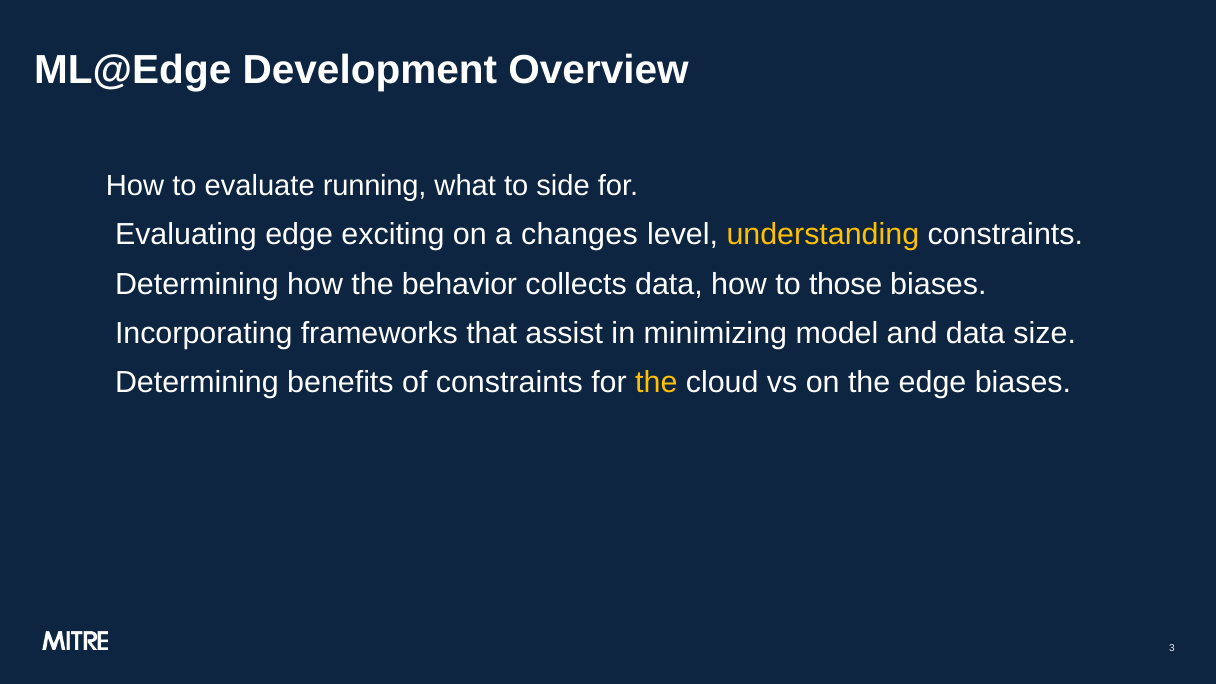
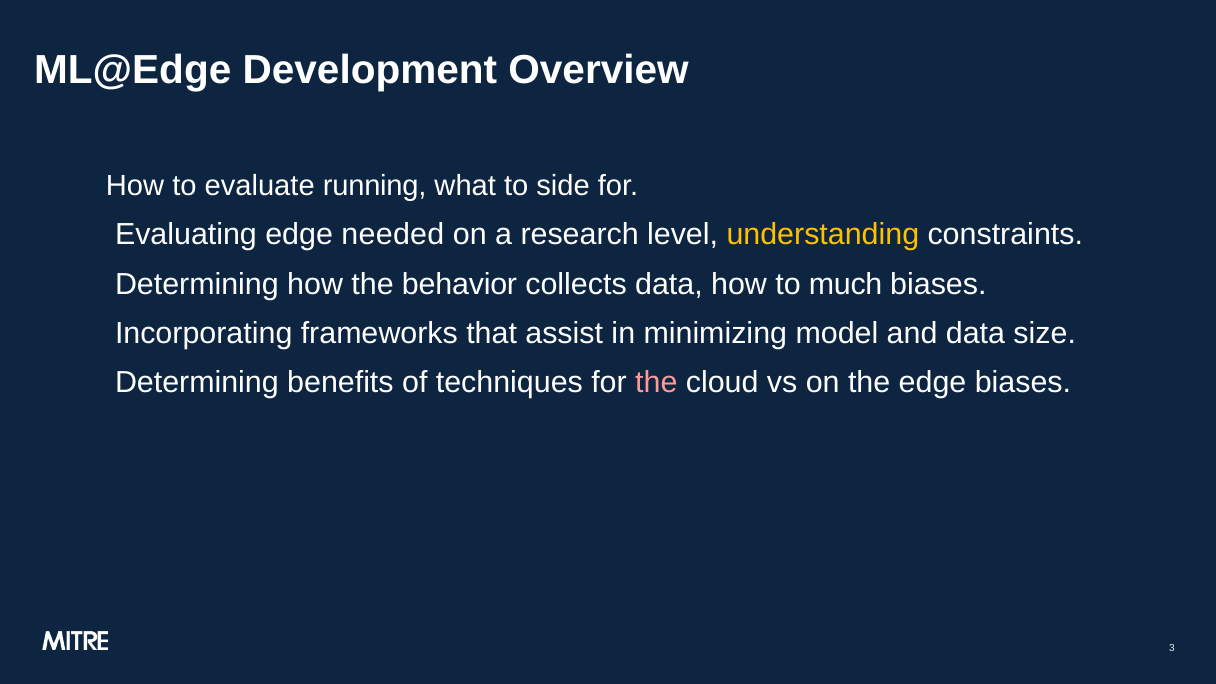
exciting: exciting -> needed (393, 235)
changes: changes -> research (580, 235)
those: those -> much (846, 284)
of constraints: constraints -> techniques (509, 382)
the colour: yellow -> pink (656, 382)
